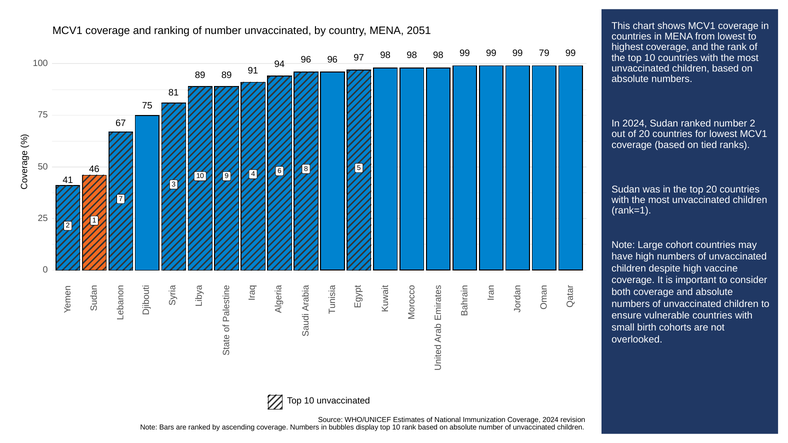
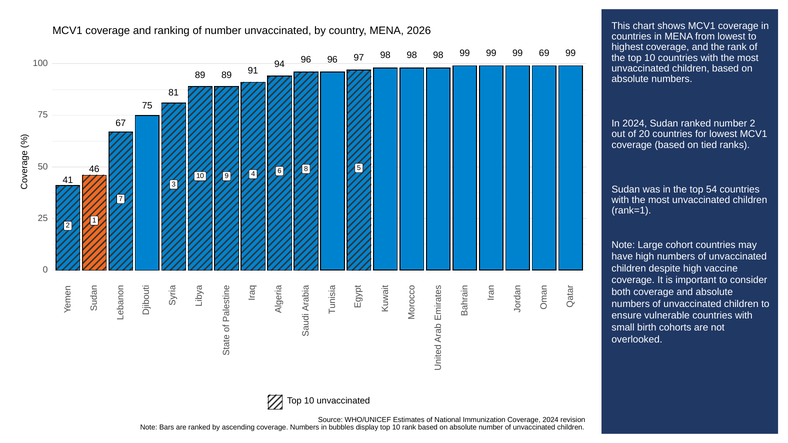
2051: 2051 -> 2026 (419, 30)
79: 79 -> 69 (544, 53)
top 20: 20 -> 54 (712, 189)
